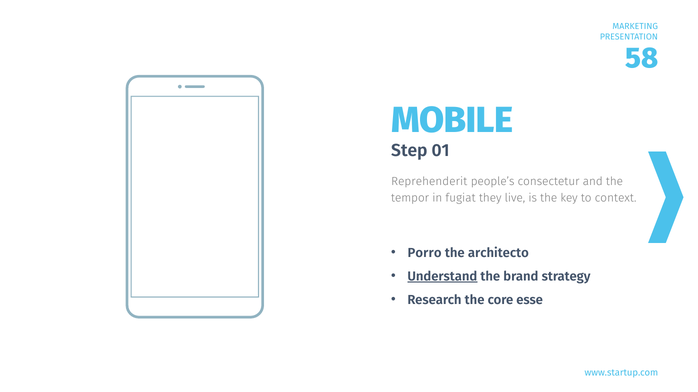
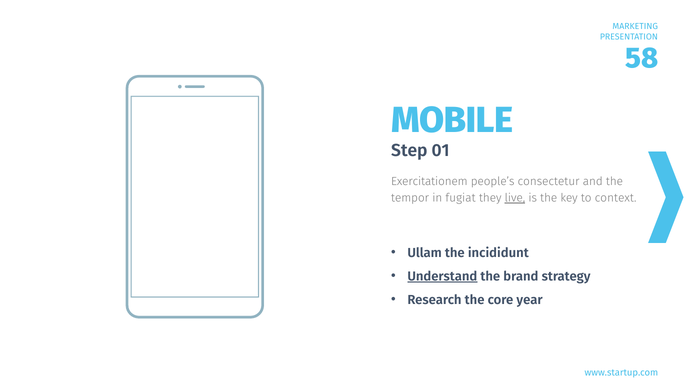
Reprehenderit: Reprehenderit -> Exercitationem (429, 182)
live underline: none -> present (515, 198)
Porro: Porro -> Ullam (425, 253)
architecto: architecto -> incididunt (498, 253)
esse: esse -> year (530, 300)
